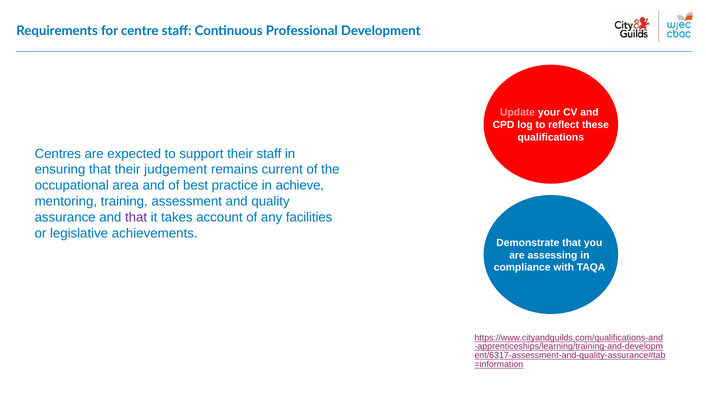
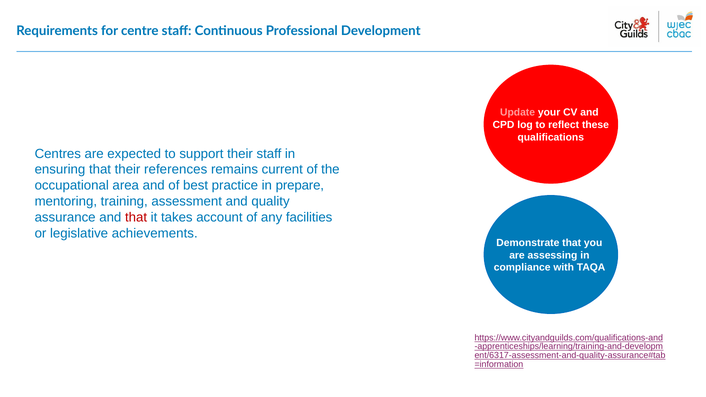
judgement: judgement -> references (176, 170)
achieve: achieve -> prepare (300, 186)
that colour: purple -> red (136, 217)
